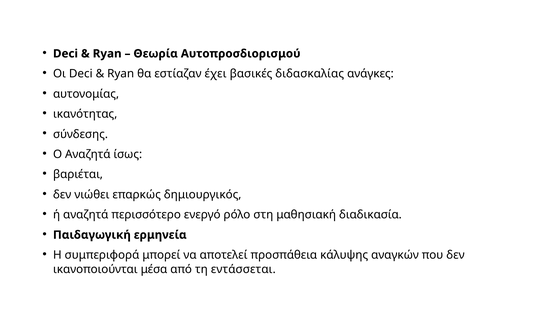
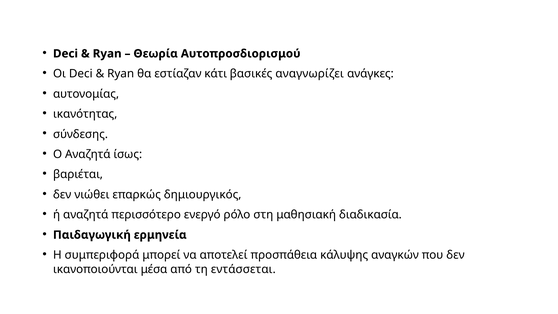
έχει: έχει -> κάτι (216, 74)
διδασκαλίας: διδασκαλίας -> αναγνωρίζει (310, 74)
